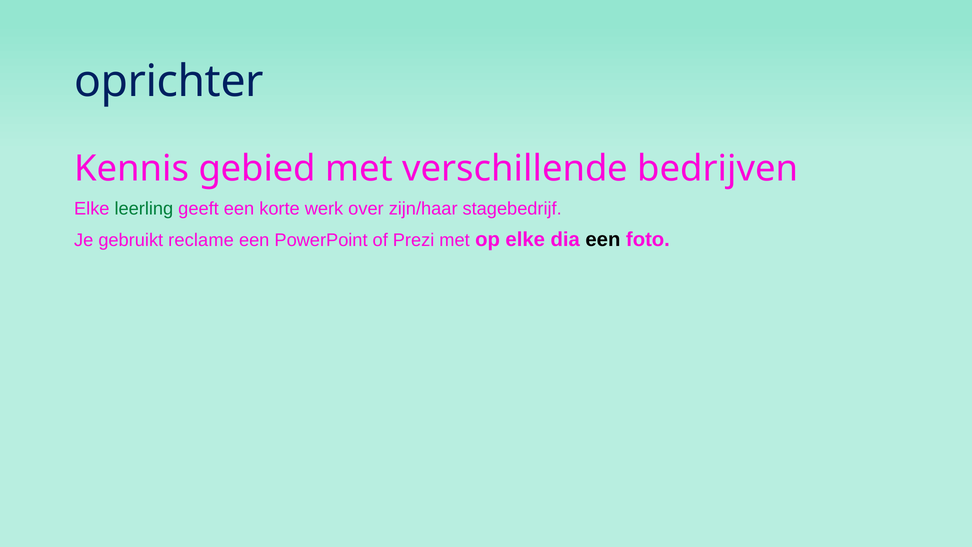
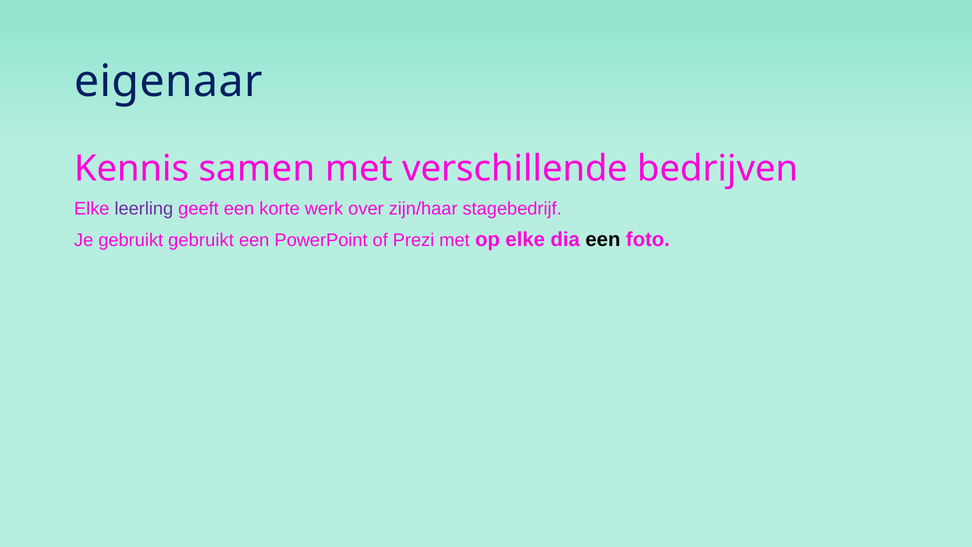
oprichter: oprichter -> eigenaar (168, 82)
gebied: gebied -> samen (257, 169)
leerling colour: green -> purple (144, 208)
gebruikt reclame: reclame -> gebruikt (201, 240)
